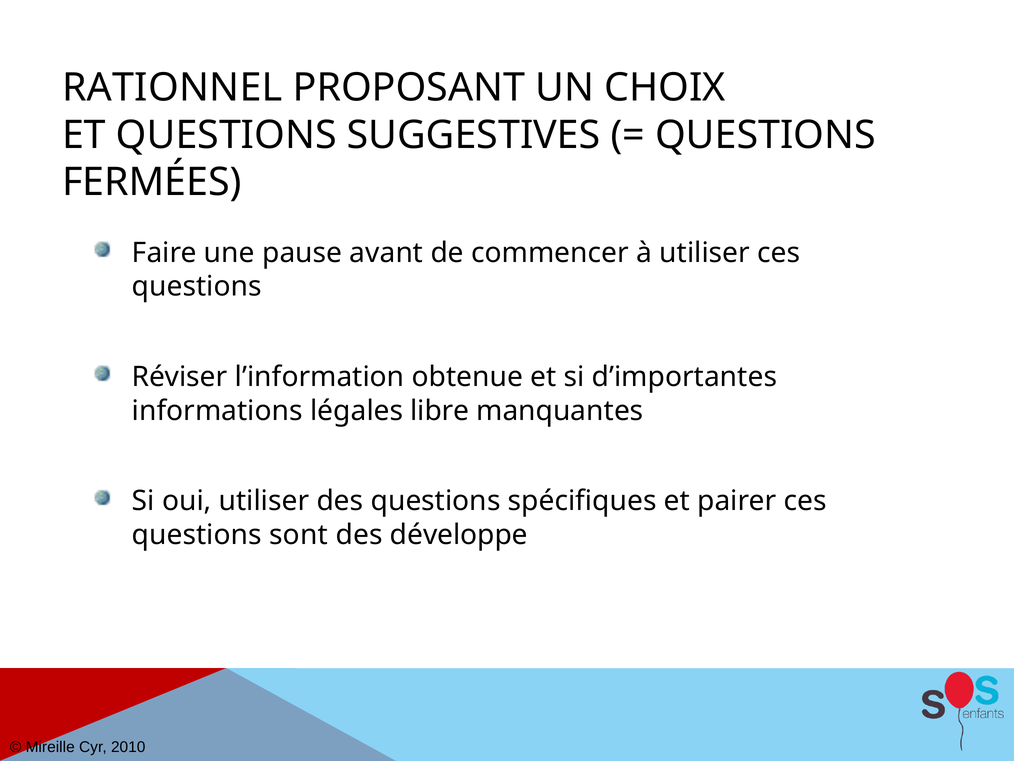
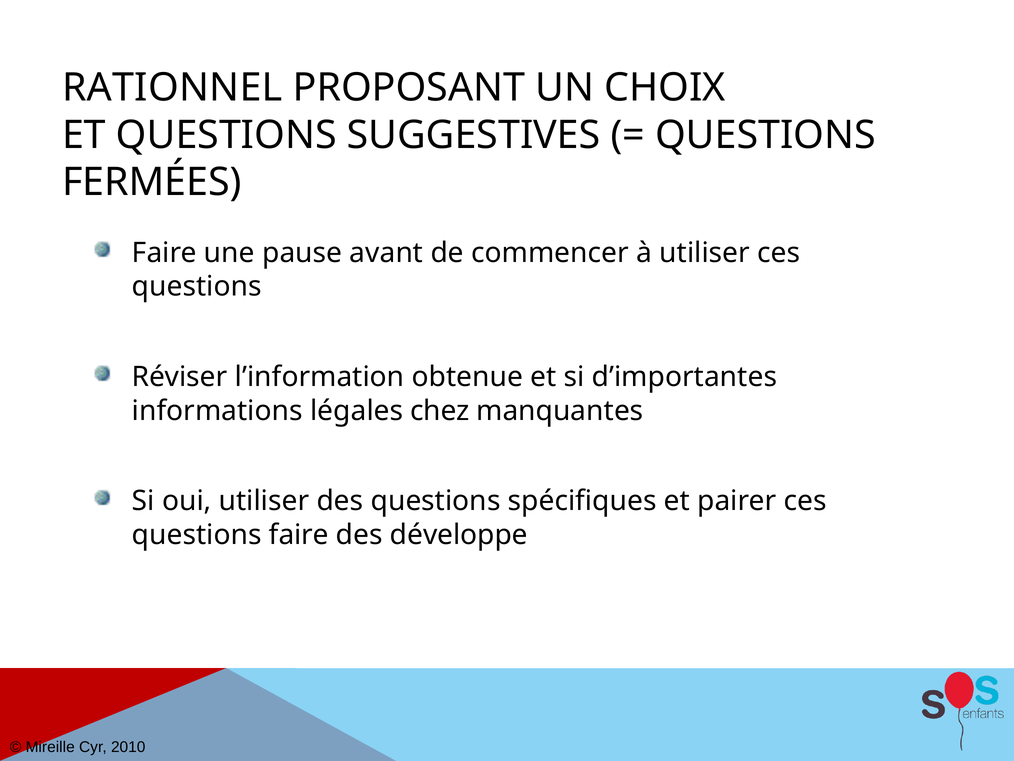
libre: libre -> chez (440, 410)
questions sont: sont -> faire (299, 535)
